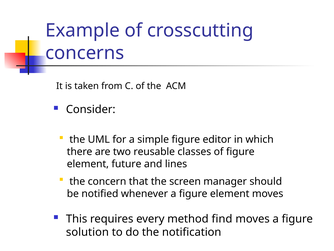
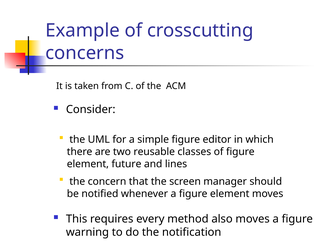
find: find -> also (222, 218)
solution: solution -> warning (87, 232)
